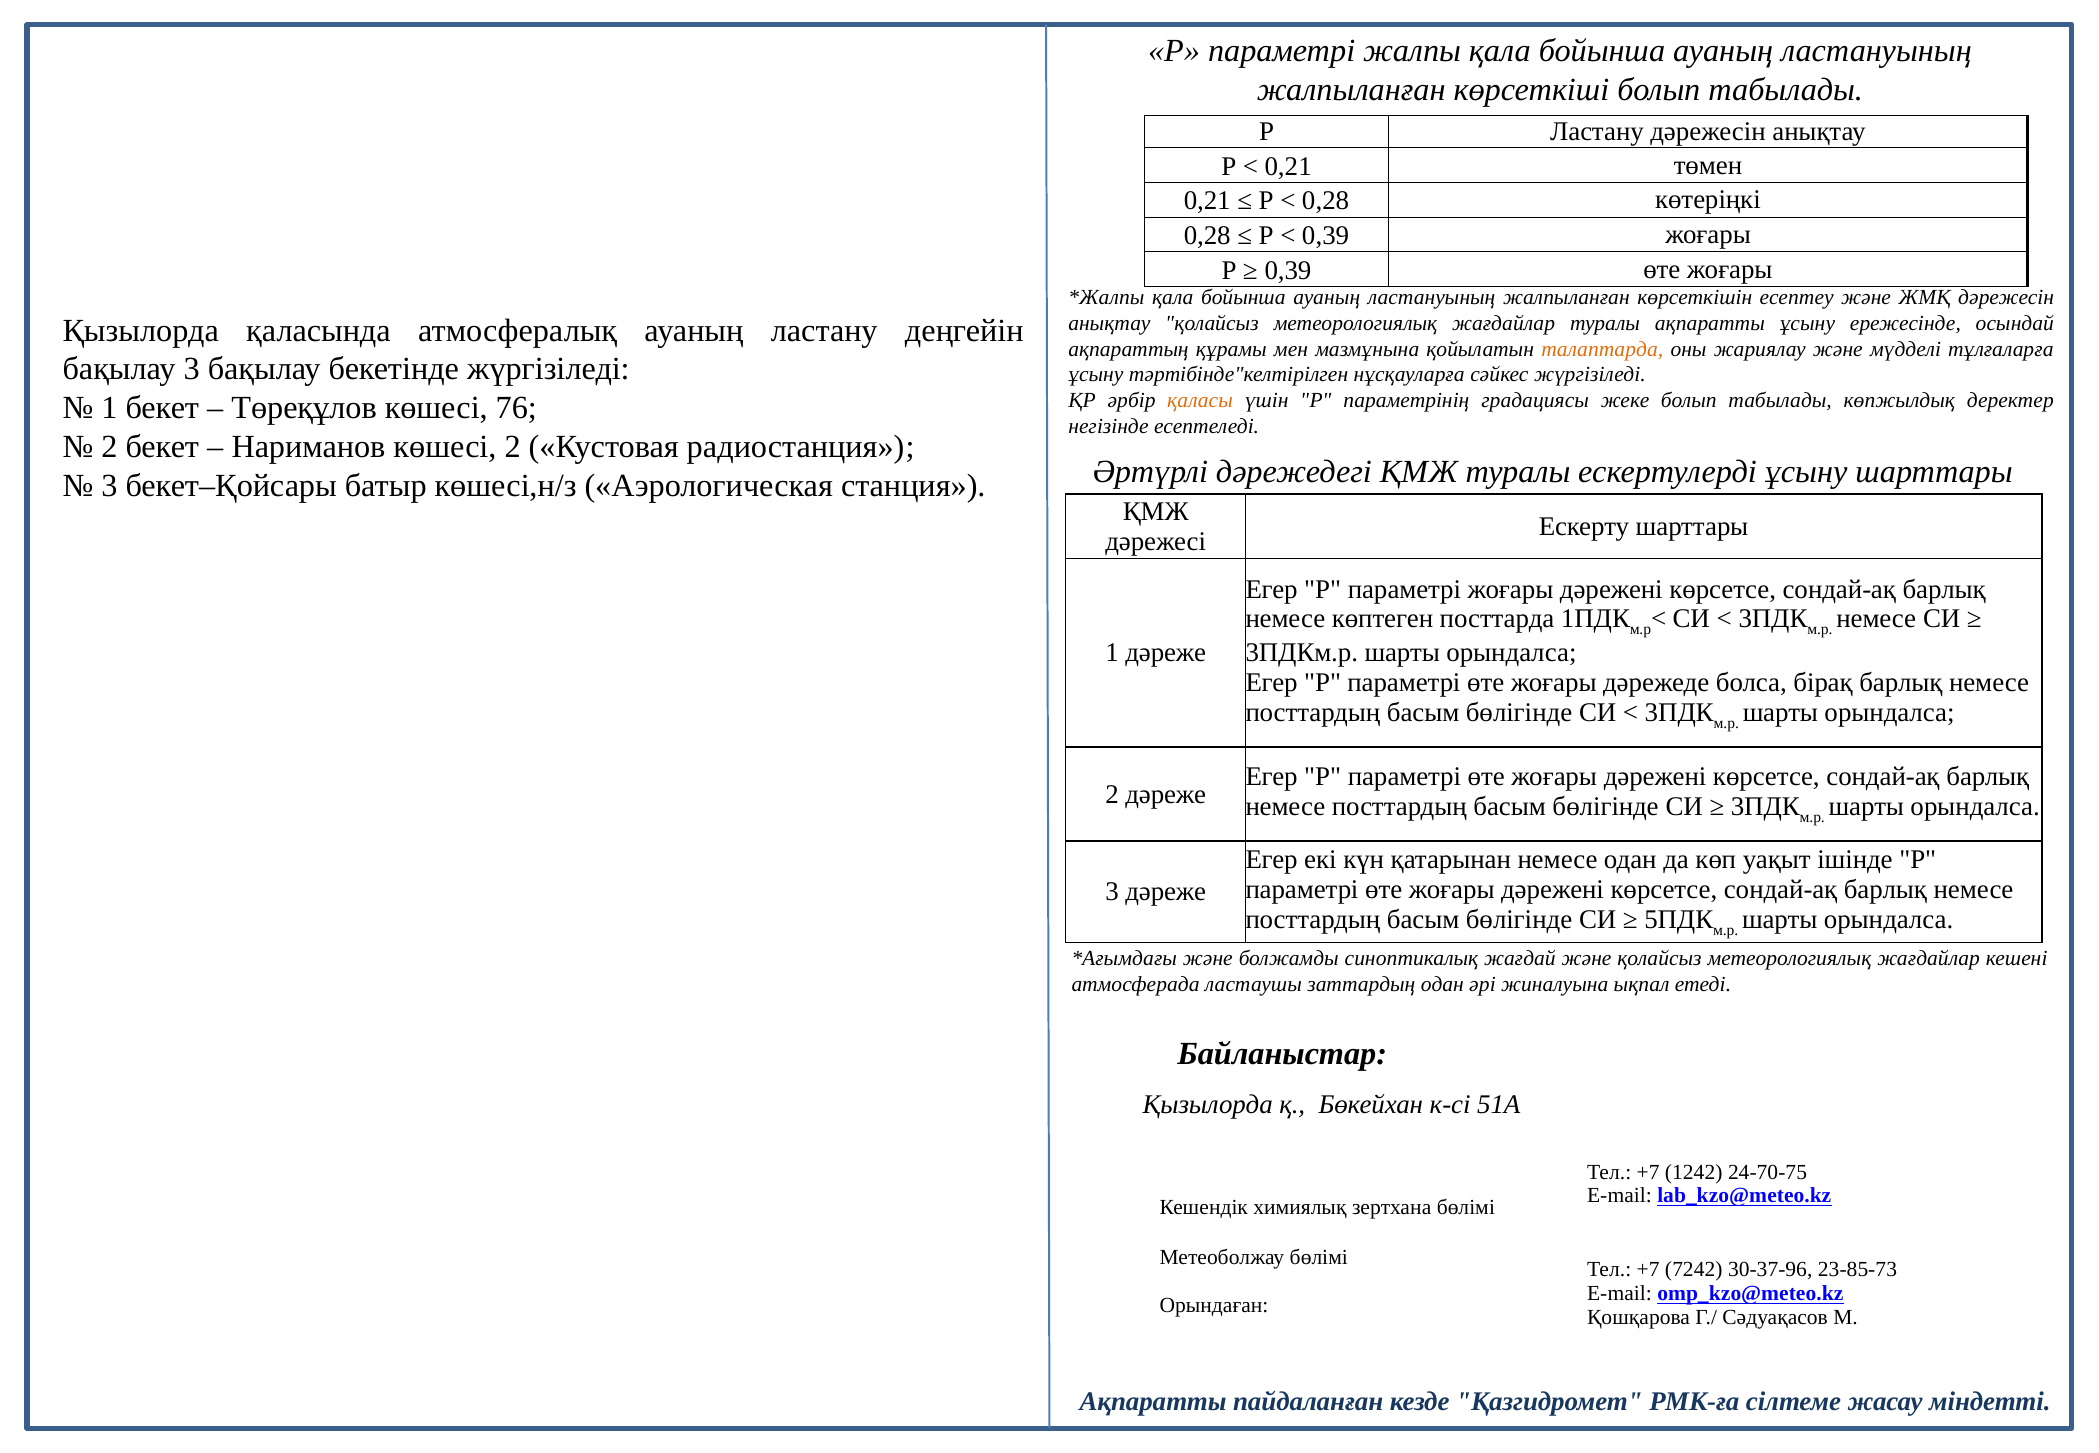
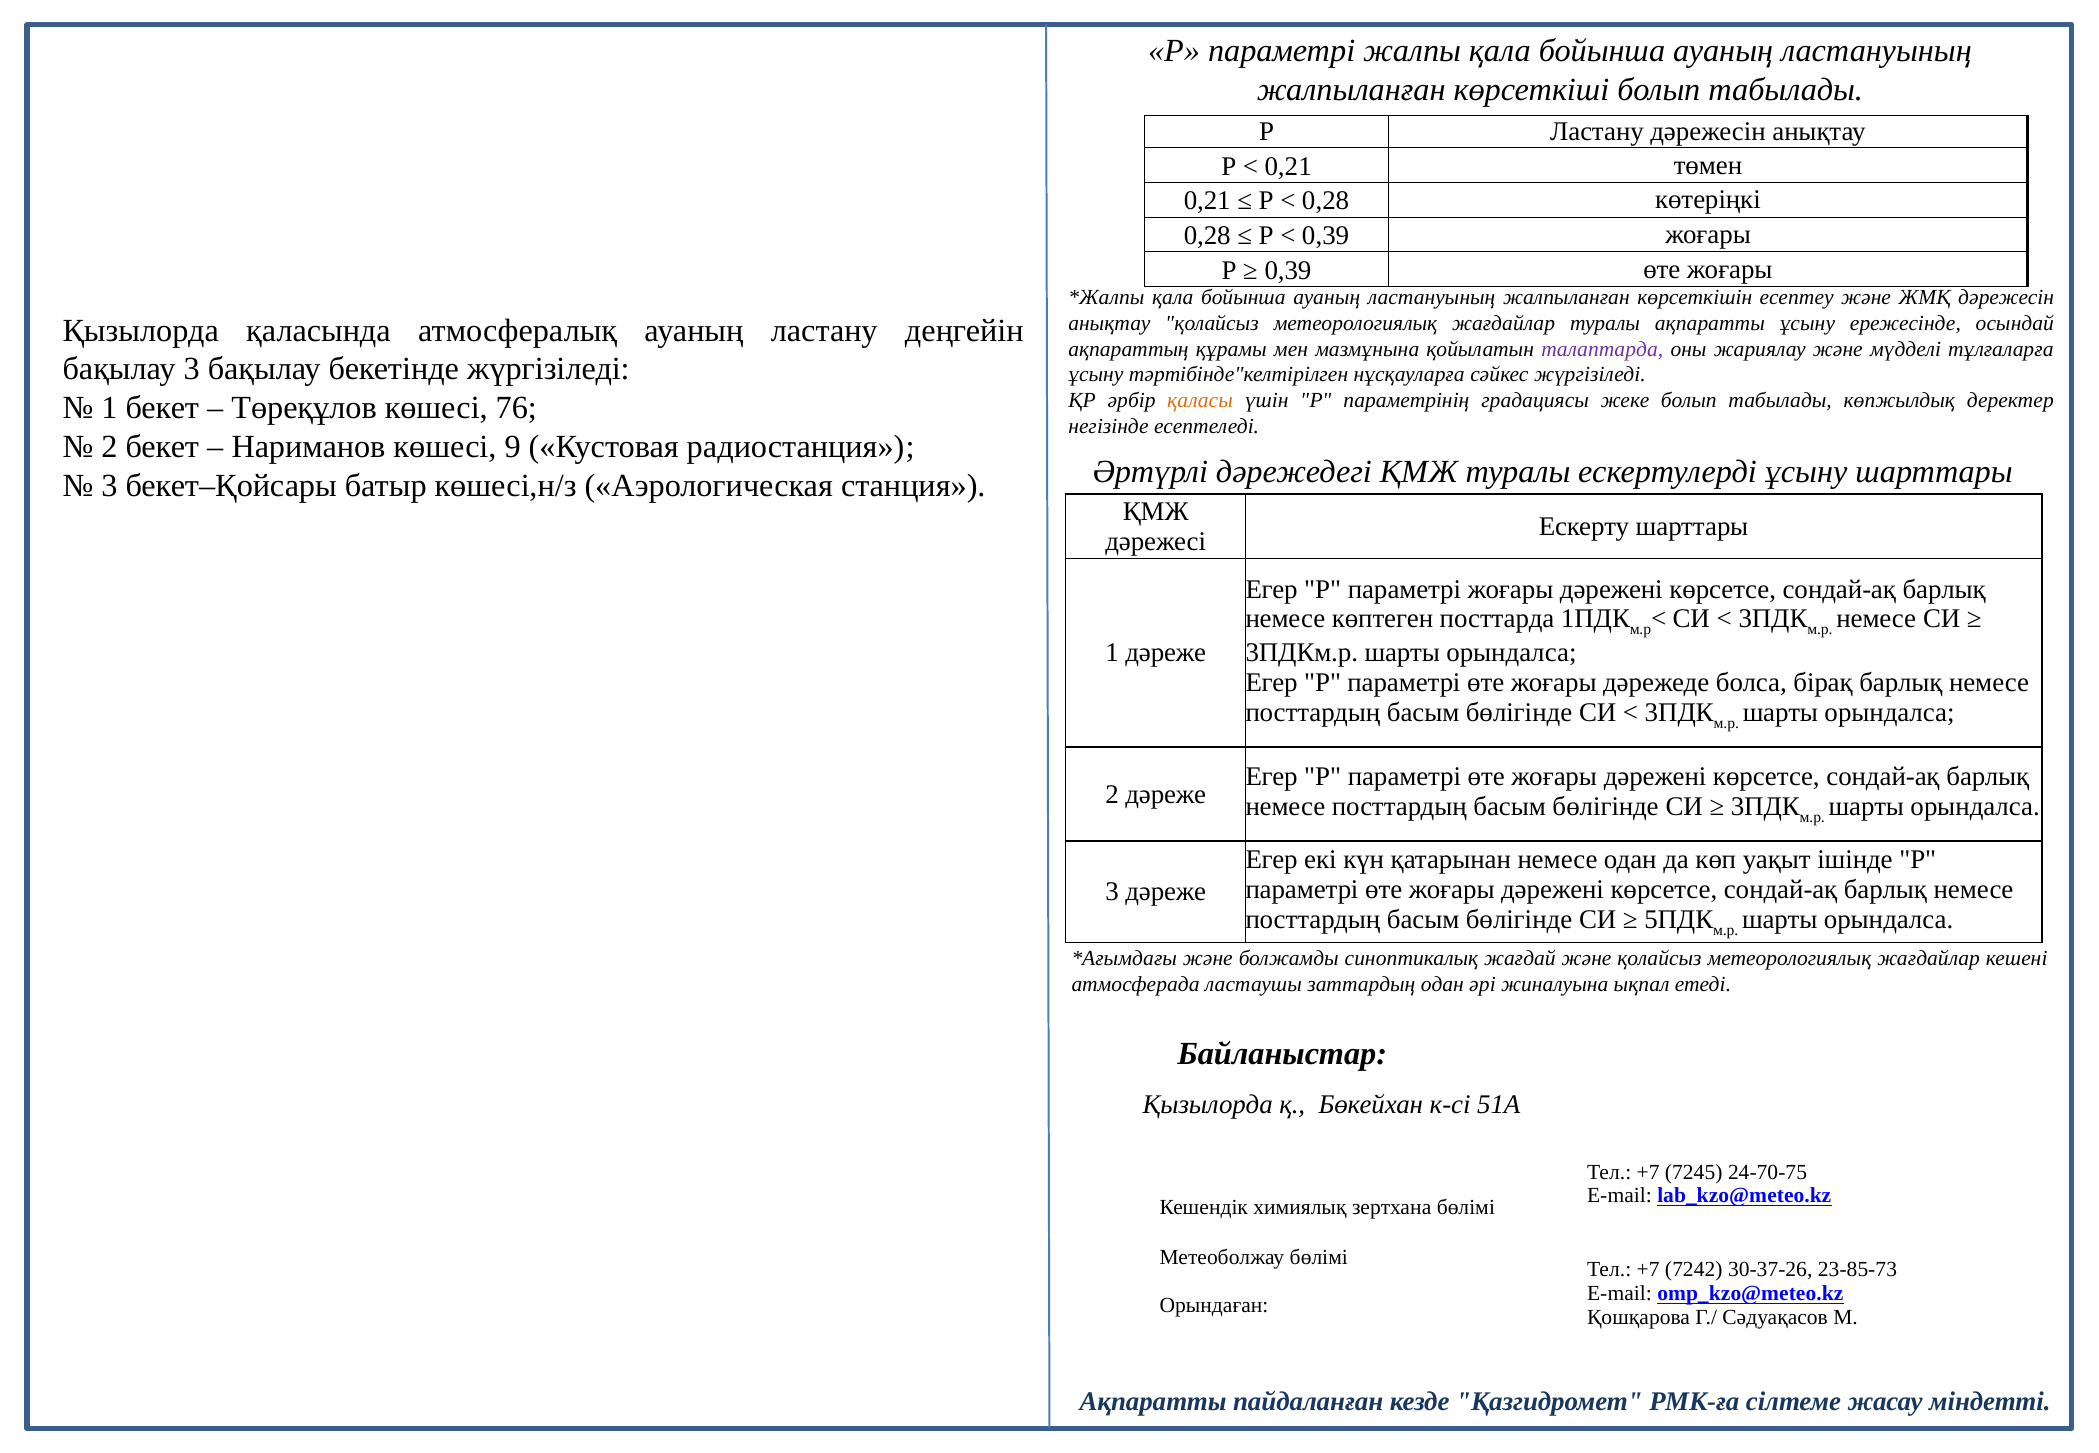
талаптарда colour: orange -> purple (1602, 349)
көшесі 2: 2 -> 9 (513, 447)
1242: 1242 -> 7245 (1694, 1172)
30-37-96: 30-37-96 -> 30-37-26 (1770, 1270)
